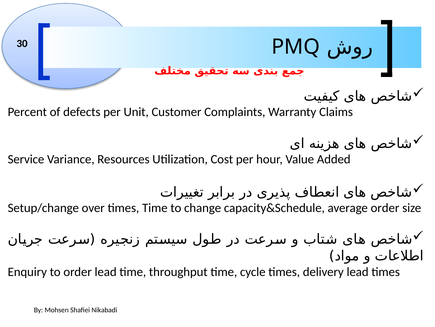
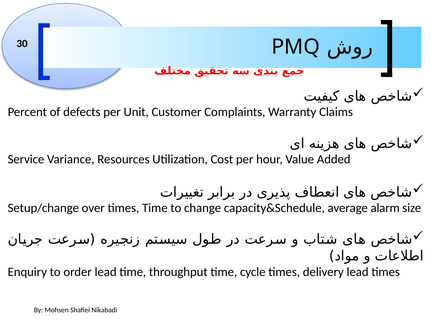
average order: order -> alarm (385, 208)
